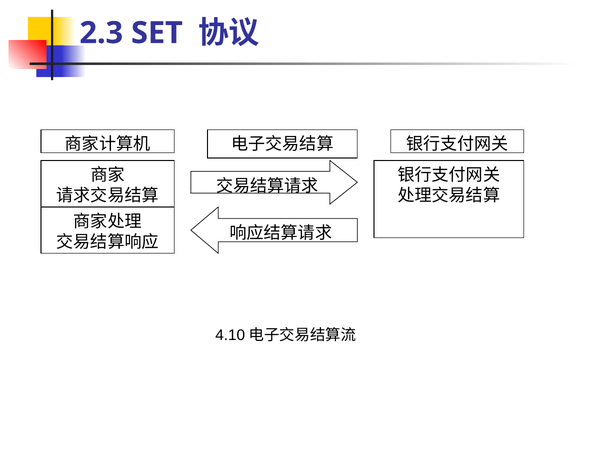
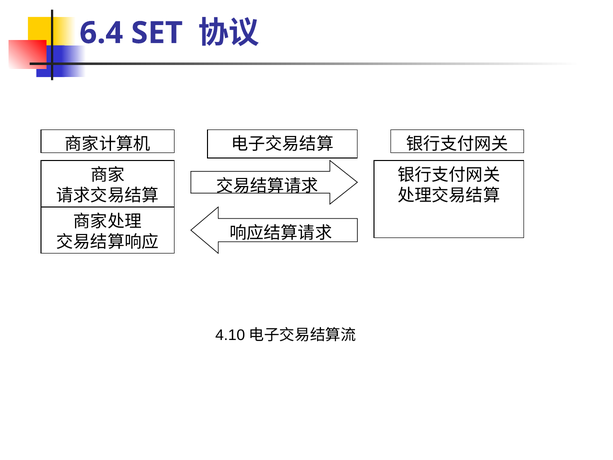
2.3: 2.3 -> 6.4 (101, 33)
